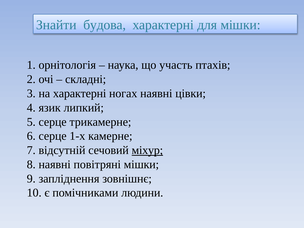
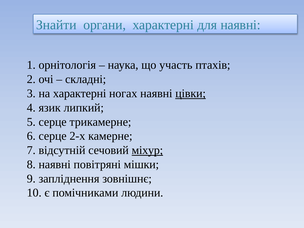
будова: будова -> органи (105, 25)
для мішки: мішки -> наявні (241, 25)
цівки underline: none -> present (191, 93)
1-х: 1-х -> 2-х (77, 136)
